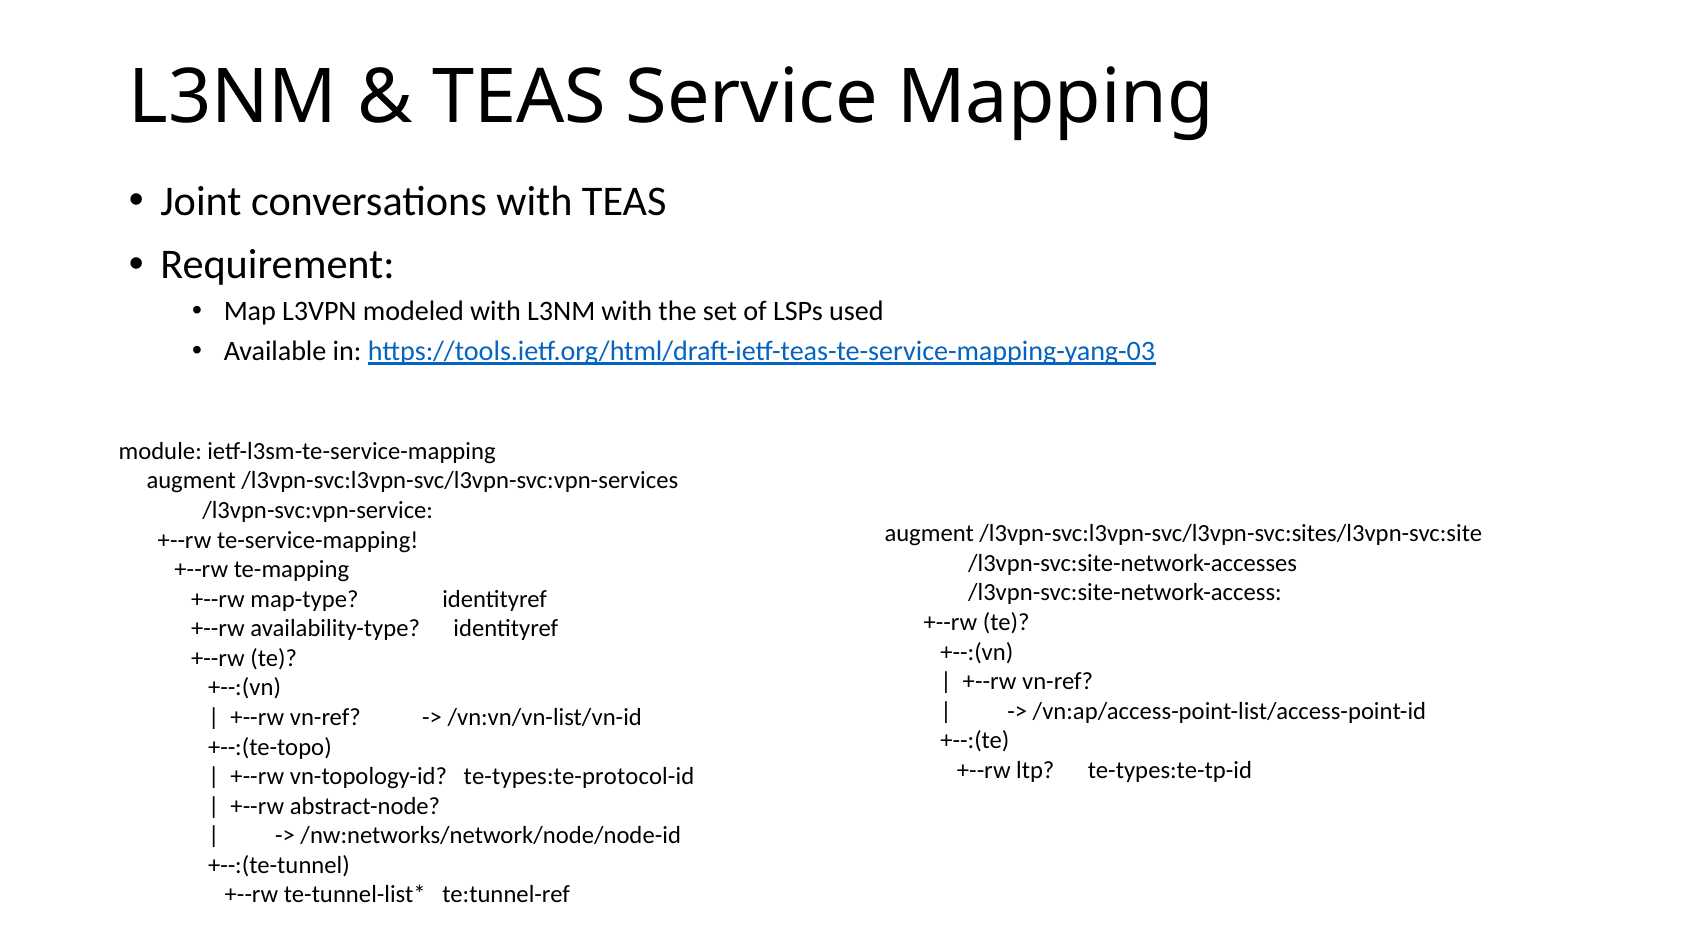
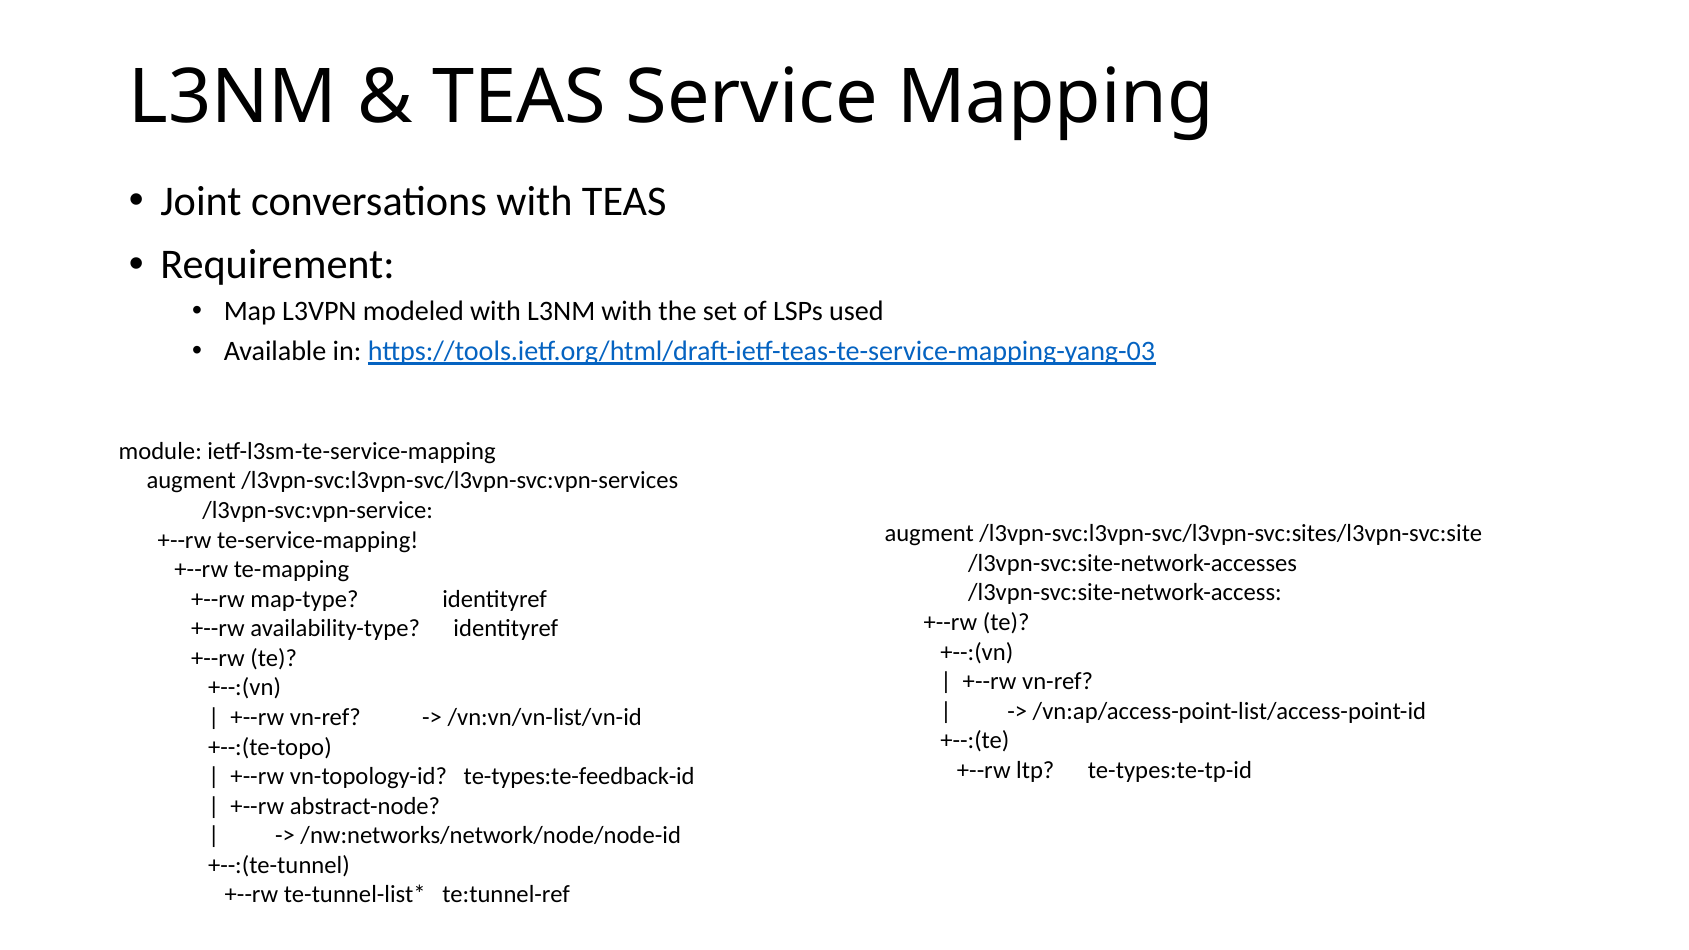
te-types:te-protocol-id: te-types:te-protocol-id -> te-types:te-feedback-id (579, 777)
